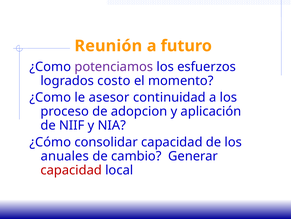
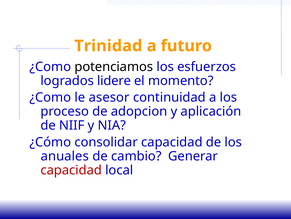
Reunión: Reunión -> Trinidad (108, 46)
potenciamos colour: purple -> black (114, 67)
costo: costo -> lidere (114, 81)
